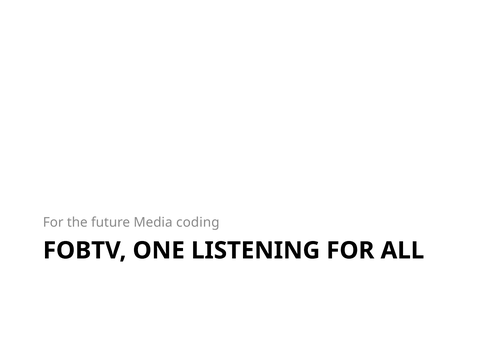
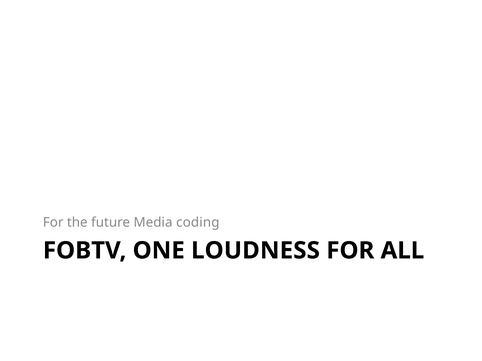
LISTENING: LISTENING -> LOUDNESS (255, 251)
